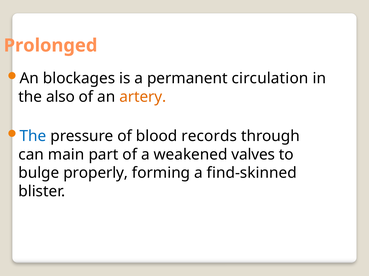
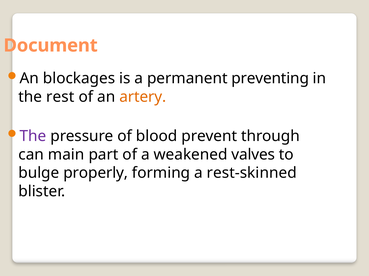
Prolonged: Prolonged -> Document (51, 46)
circulation: circulation -> preventing (270, 79)
also: also -> rest (60, 97)
The colour: blue -> purple (33, 136)
records: records -> prevent (209, 136)
find-skinned: find-skinned -> rest-skinned (252, 173)
